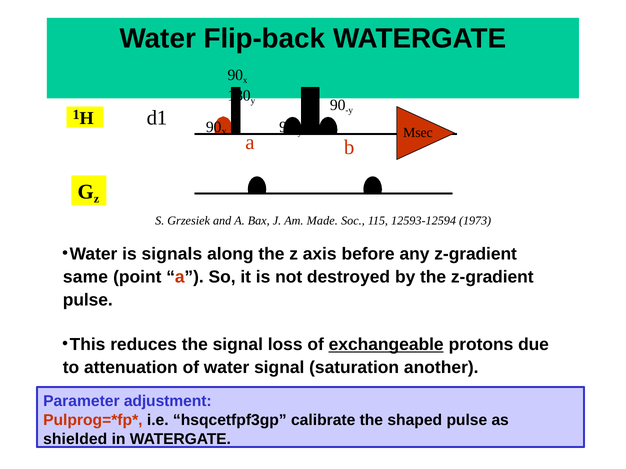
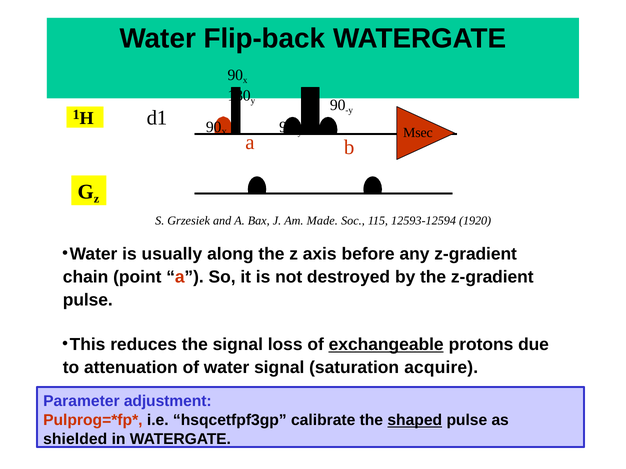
1973: 1973 -> 1920 (475, 221)
signals: signals -> usually (172, 254)
same: same -> chain (86, 277)
another: another -> acquire (441, 368)
shaped underline: none -> present (415, 421)
